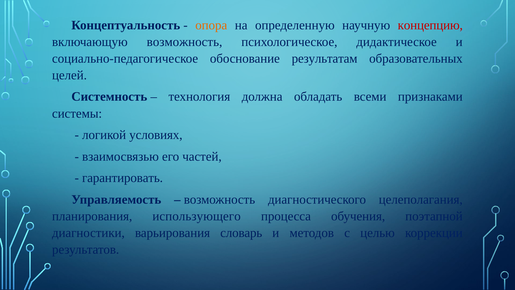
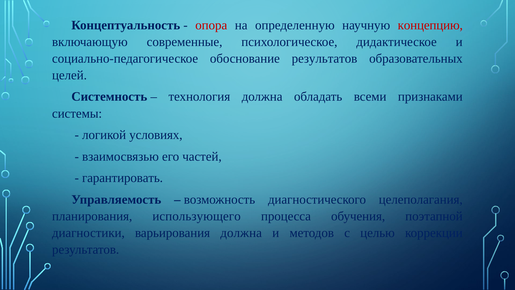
опора colour: orange -> red (211, 25)
включающую возможность: возможность -> современные (185, 42)
обоснование результатам: результатам -> результатов (325, 58)
варьирования словарь: словарь -> должна (241, 233)
